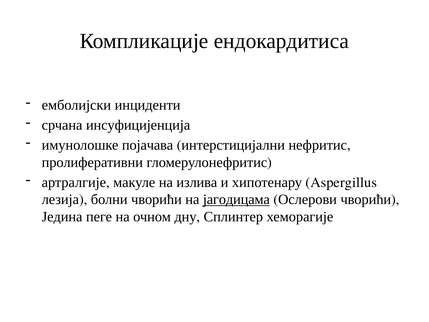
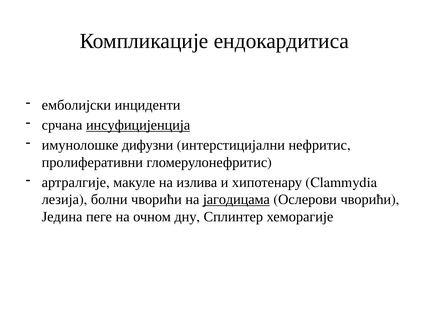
инсуфицијенција underline: none -> present (138, 125)
појачава: појачава -> дифузни (148, 145)
Aspergillus: Aspergillus -> Clammydia (341, 182)
